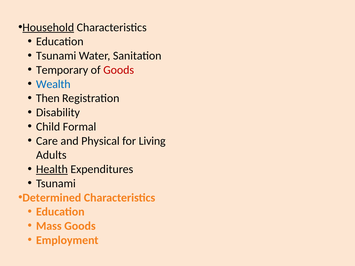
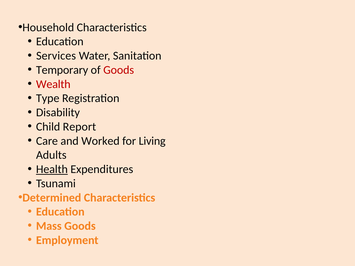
Household underline: present -> none (48, 27)
Tsunami: Tsunami -> Services (56, 56)
Wealth colour: blue -> red (53, 84)
Then: Then -> Type (48, 98)
Formal: Formal -> Report (79, 127)
Physical: Physical -> Worked (100, 141)
